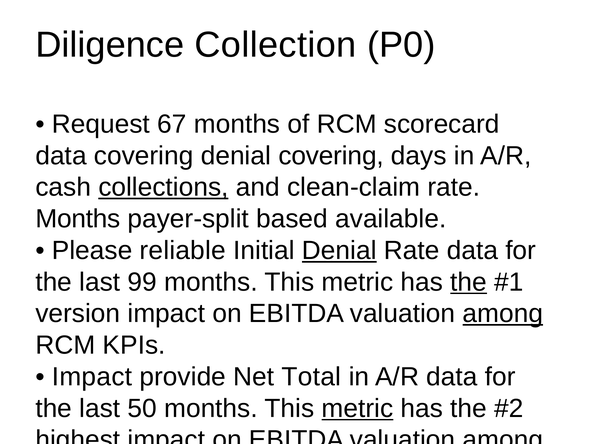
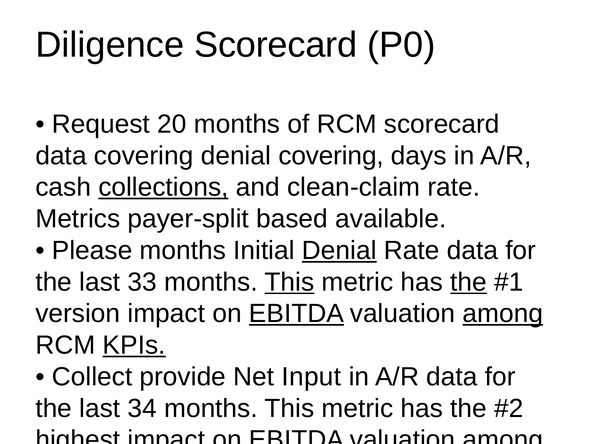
Diligence Collection: Collection -> Scorecard (276, 45)
67: 67 -> 20 (172, 124)
Months: Months -> Metrics (78, 219)
Please reliable: reliable -> months (183, 250)
99: 99 -> 33 (142, 282)
This underline: none -> present (289, 282)
EBITDA underline: none -> present (296, 314)
KPIs underline: none -> present (134, 345)
Impact: Impact -> Collect (92, 377)
Total: Total -> Input (311, 377)
50: 50 -> 34 (142, 408)
metric underline: present -> none (357, 408)
